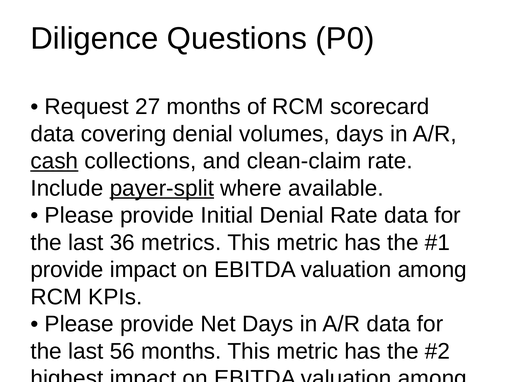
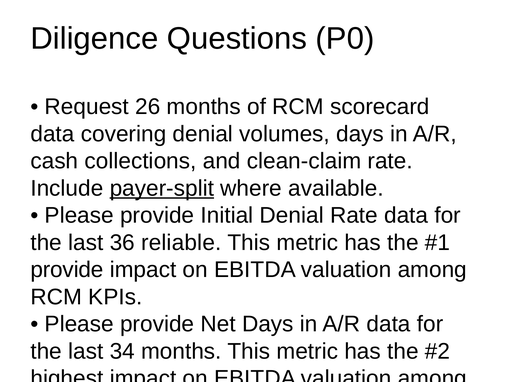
27: 27 -> 26 (148, 107)
cash underline: present -> none (54, 161)
metrics: metrics -> reliable (181, 243)
56: 56 -> 34 (122, 351)
